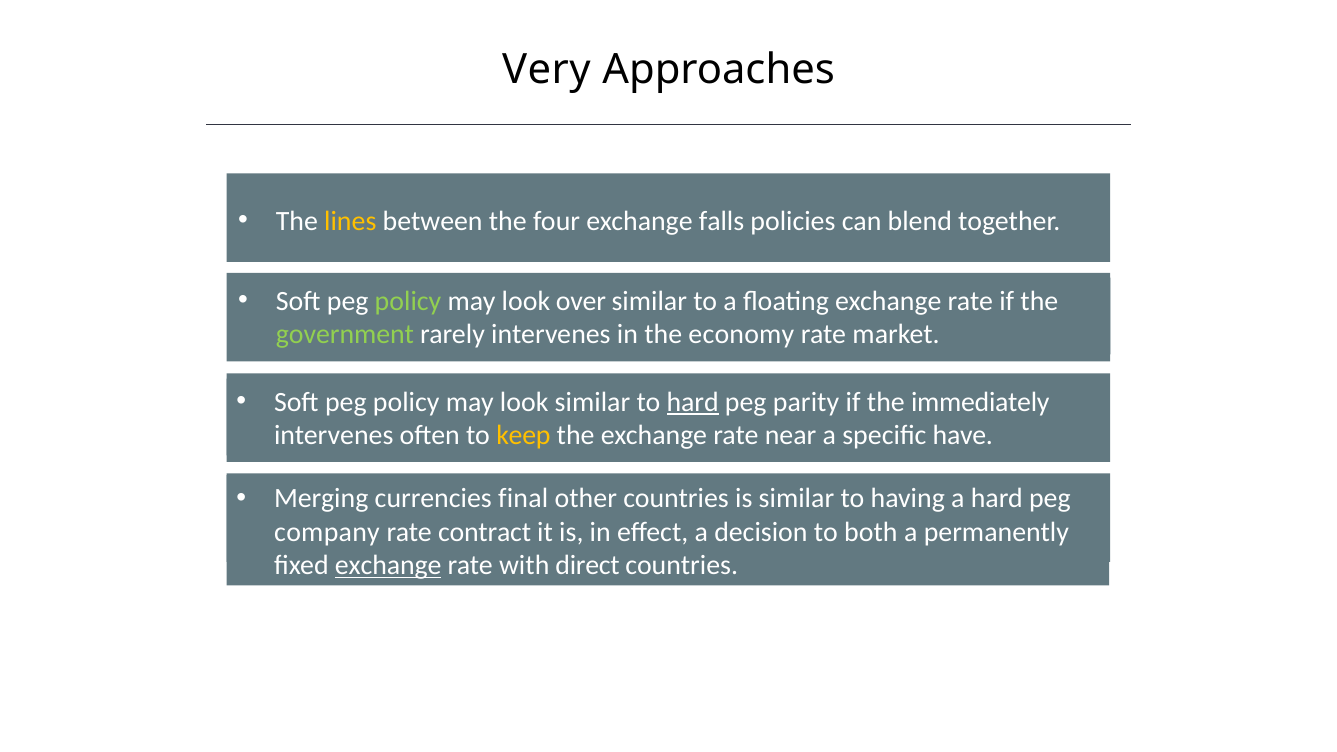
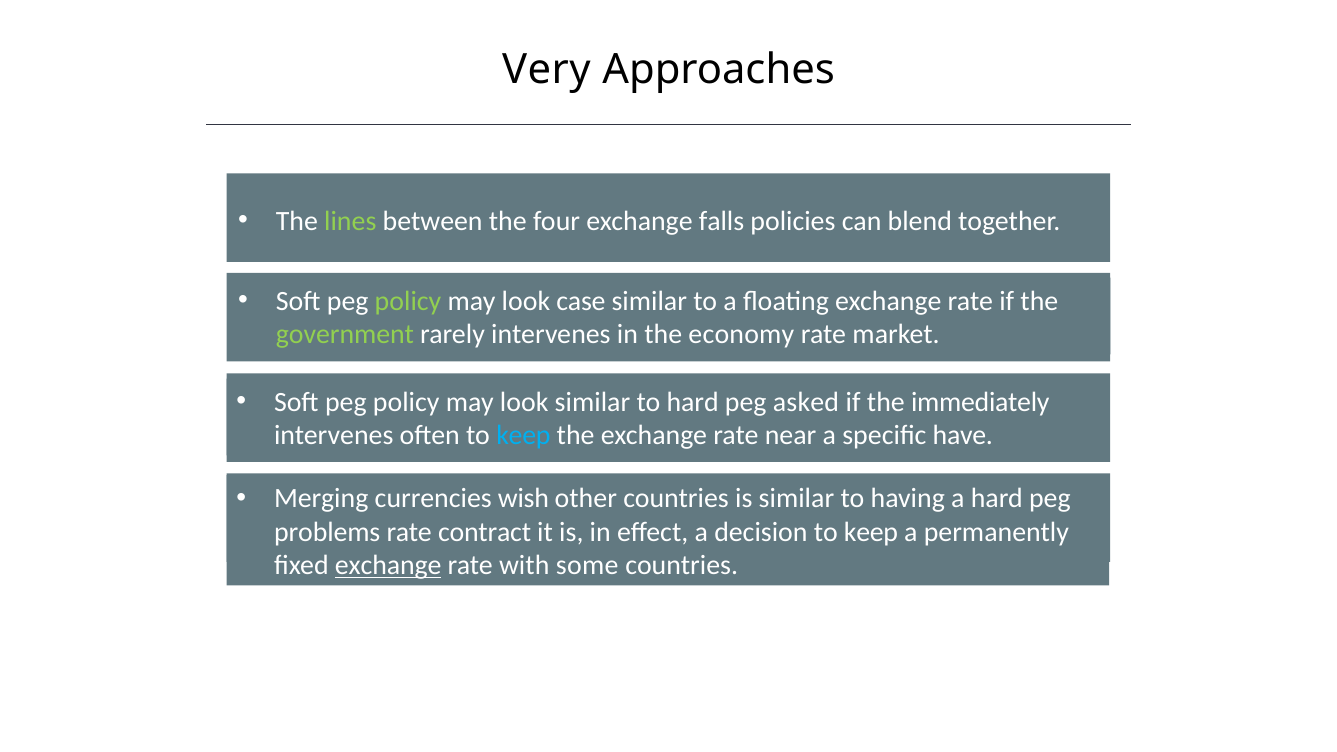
lines colour: yellow -> light green (350, 221)
over: over -> case (581, 301)
hard underline: present -> none (693, 402)
parity: parity -> asked (806, 402)
keep colour: yellow -> light blue (523, 436)
final: final -> wish (523, 499)
company: company -> problems (327, 532)
decision to both: both -> keep (871, 532)
direct: direct -> some (587, 566)
